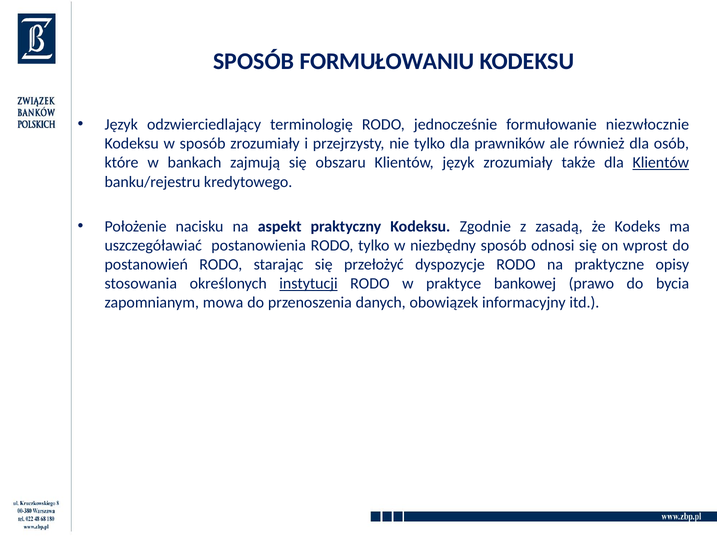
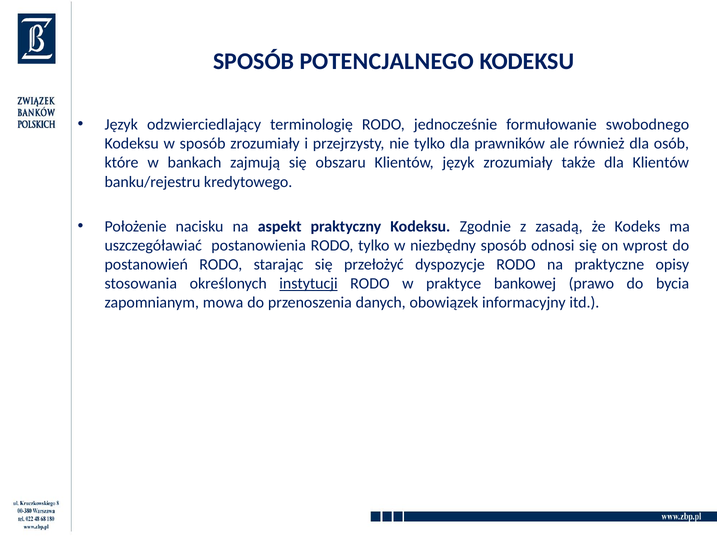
FORMUŁOWANIU: FORMUŁOWANIU -> POTENCJALNEGO (387, 62)
niezwłocznie: niezwłocznie -> swobodnego (647, 125)
Klientów underline: present -> none (661, 163)
